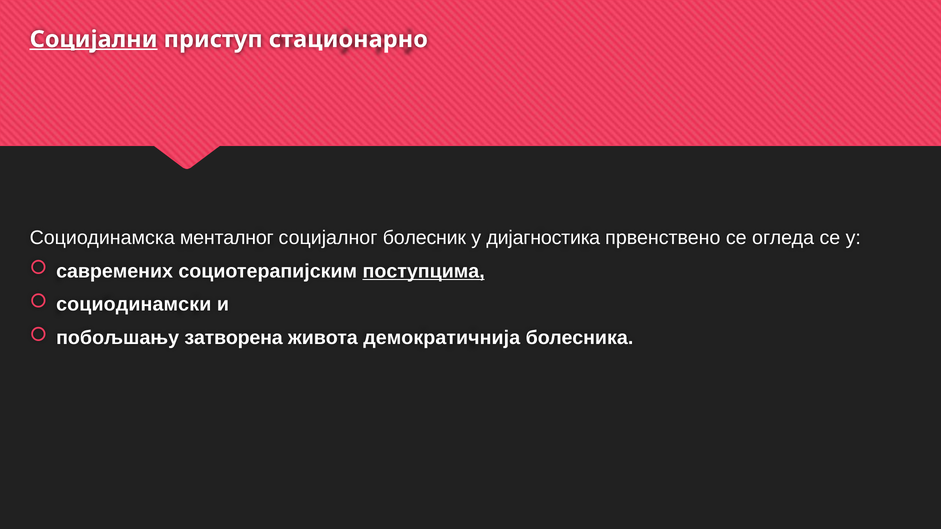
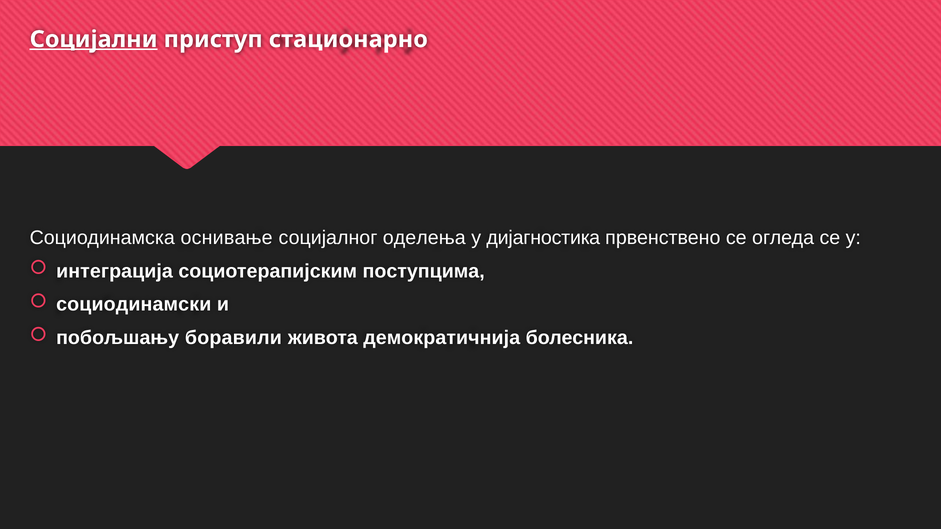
менталног: менталног -> оснивање (227, 238)
болесник: болесник -> оделења (424, 238)
савремених: савремених -> интеграција (115, 271)
поступцима underline: present -> none (424, 271)
затворена: затворена -> боравили (233, 338)
